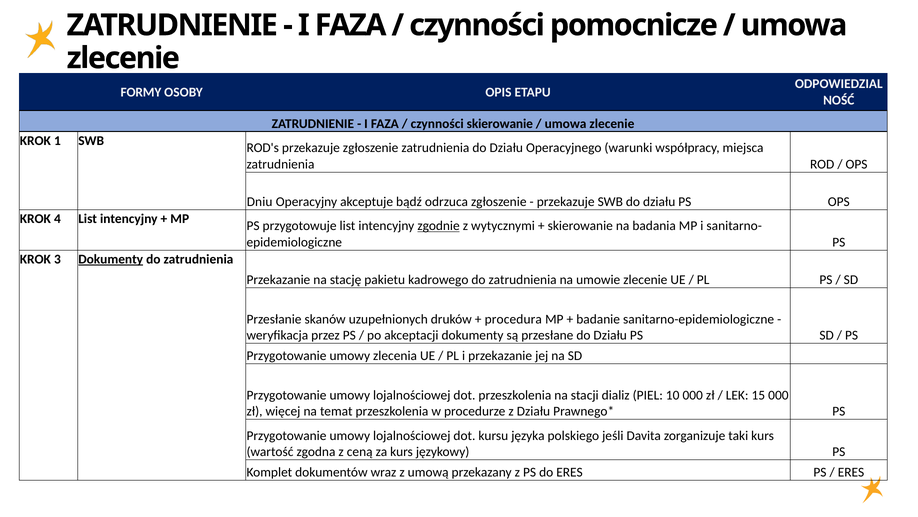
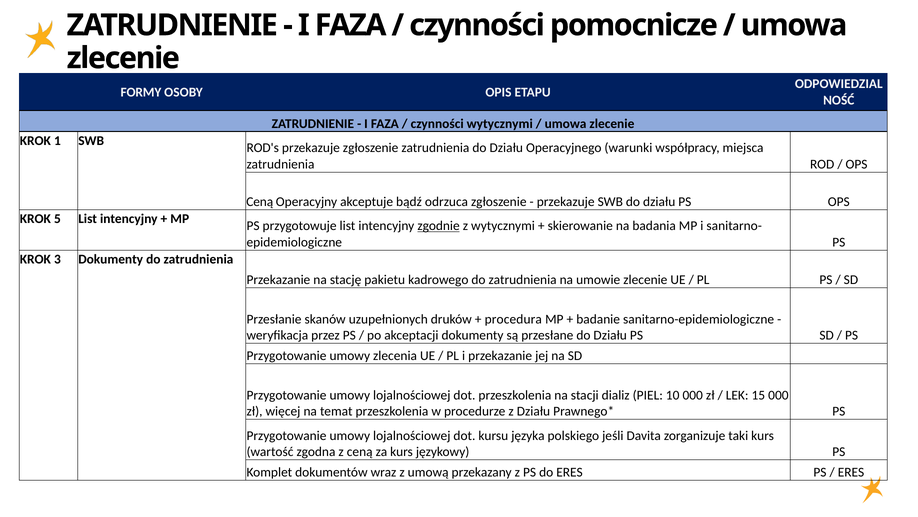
czynności skierowanie: skierowanie -> wytycznymi (500, 124)
Dniu: Dniu -> Ceną (260, 201)
4: 4 -> 5 (57, 218)
Dokumenty underline: present -> none (111, 259)
